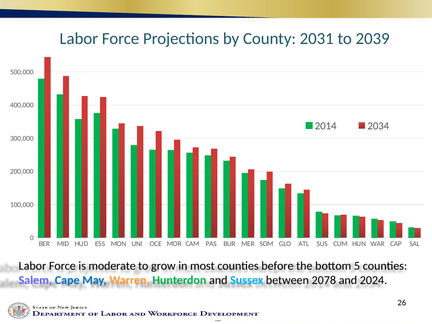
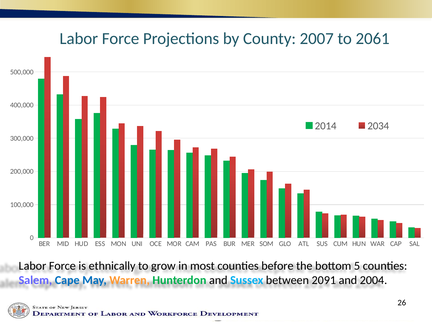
2031: 2031 -> 2007 (317, 39)
2039: 2039 -> 2061 (373, 39)
moderate: moderate -> ethnically (112, 266)
2078: 2078 -> 2091 (324, 280)
2024: 2024 -> 2004 (374, 280)
